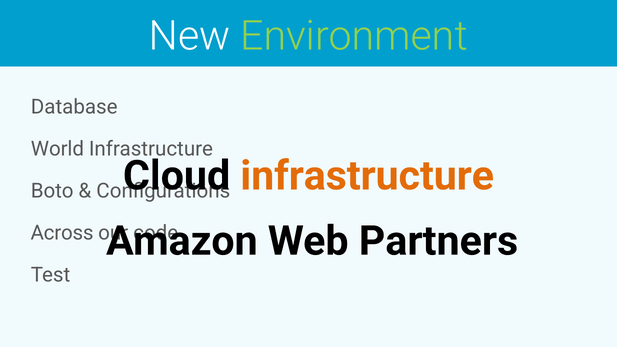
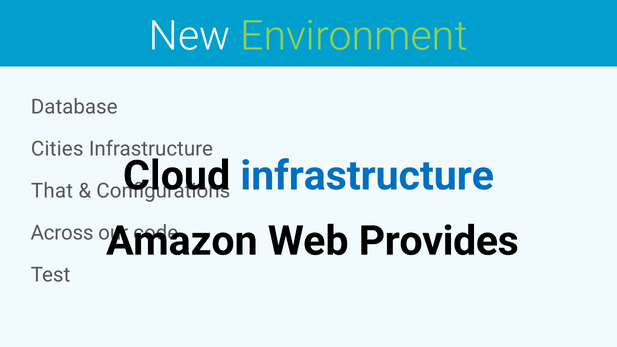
World: World -> Cities (57, 149)
infrastructure colour: orange -> blue (367, 176)
Boto: Boto -> That (52, 191)
Partners: Partners -> Provides (439, 241)
